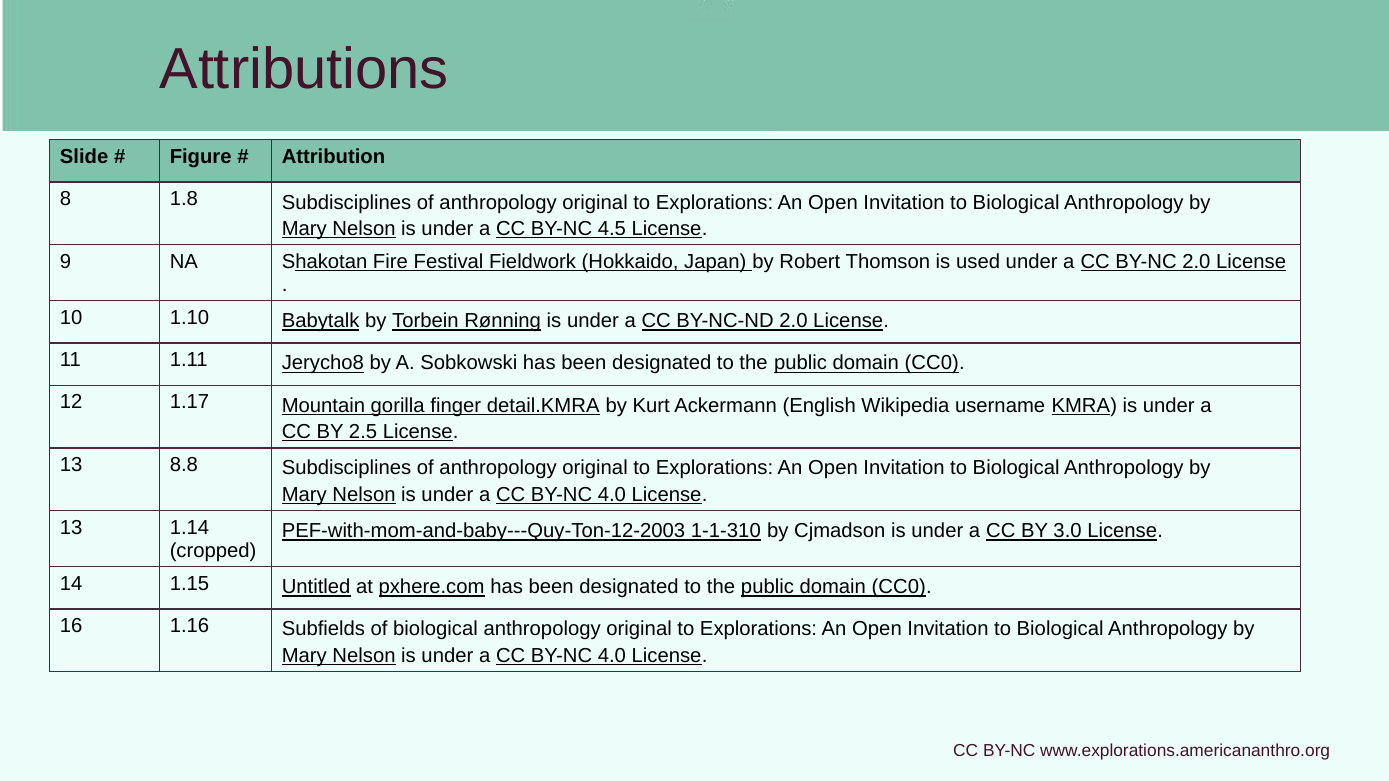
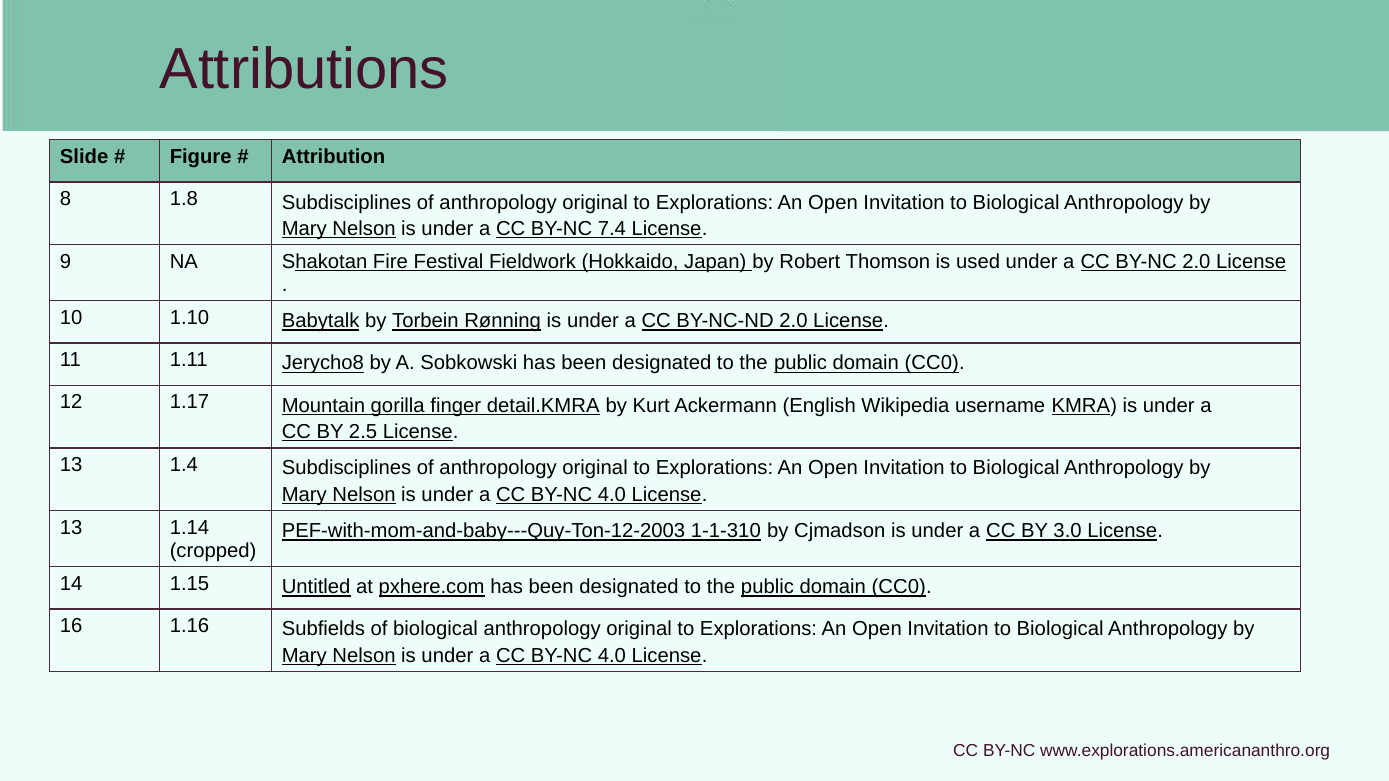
4.5: 4.5 -> 7.4 (612, 229)
8.8: 8.8 -> 1.4 (184, 465)
